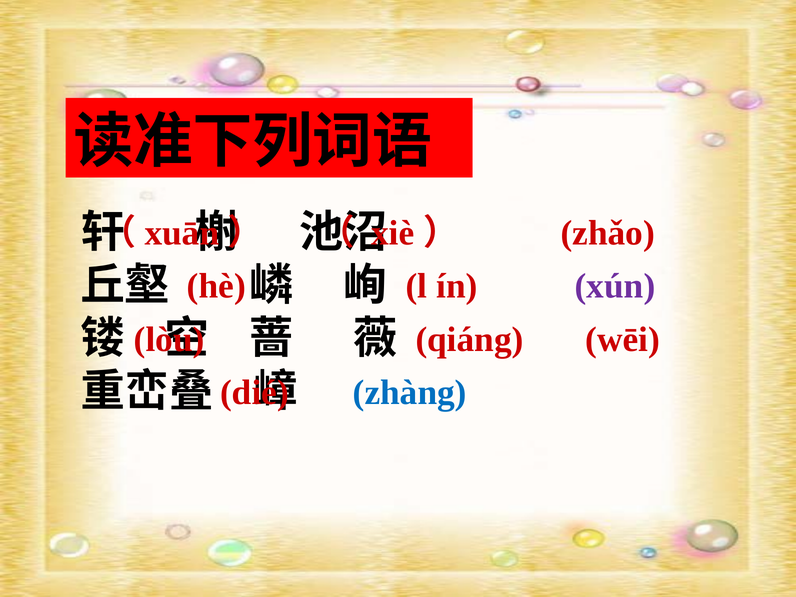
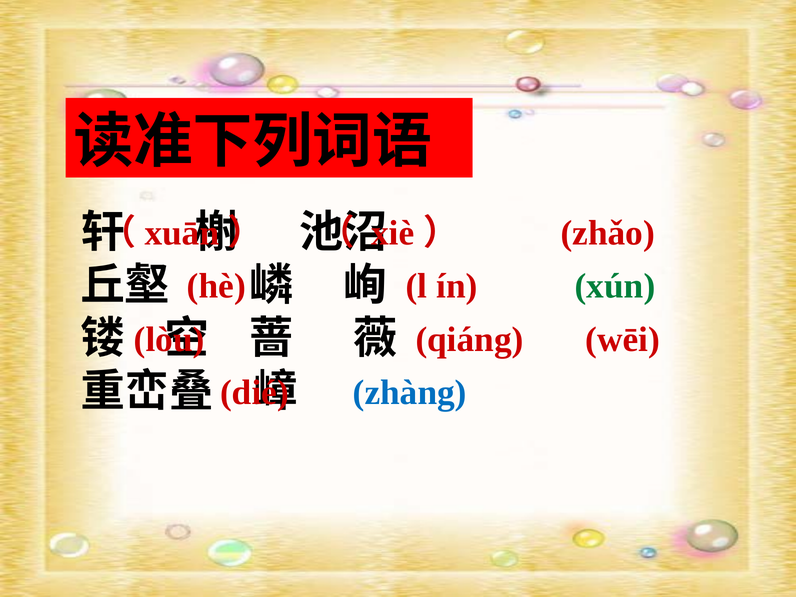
xún colour: purple -> green (615, 286)
